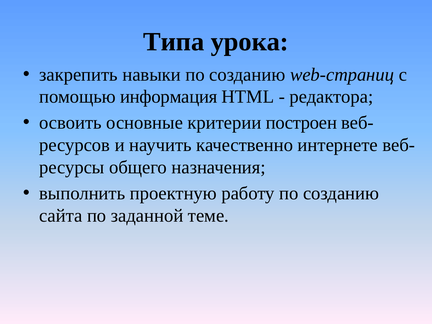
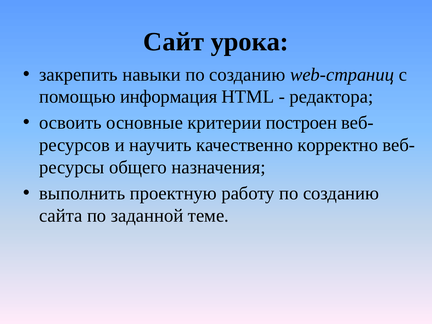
Типа: Типа -> Сайт (174, 42)
интернете: интернете -> корректно (338, 145)
